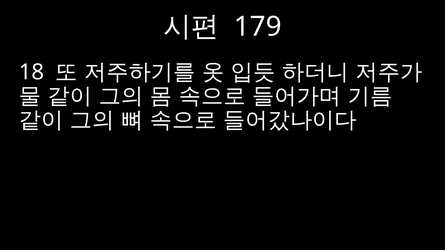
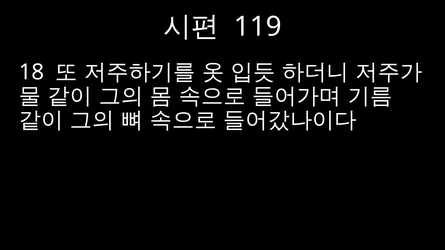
179: 179 -> 119 (258, 27)
